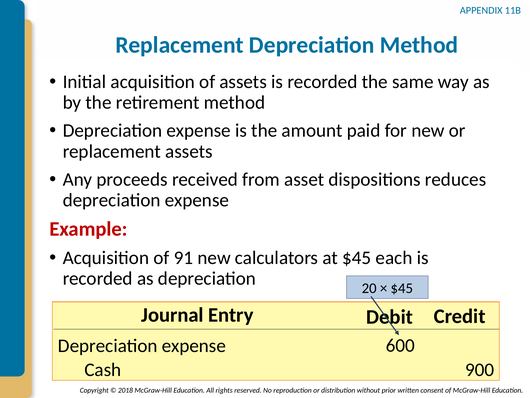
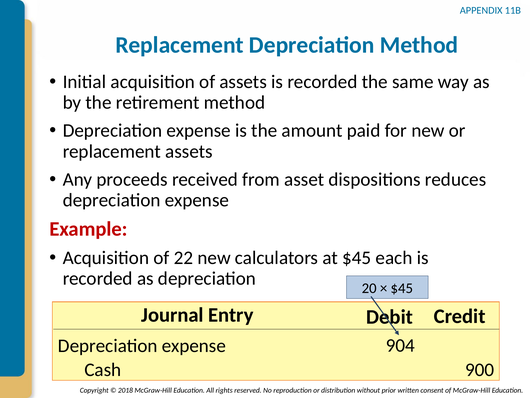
91: 91 -> 22 (183, 257)
600: 600 -> 904 (400, 345)
